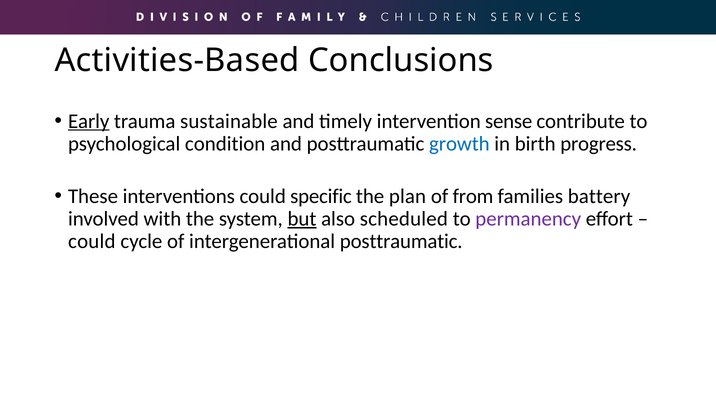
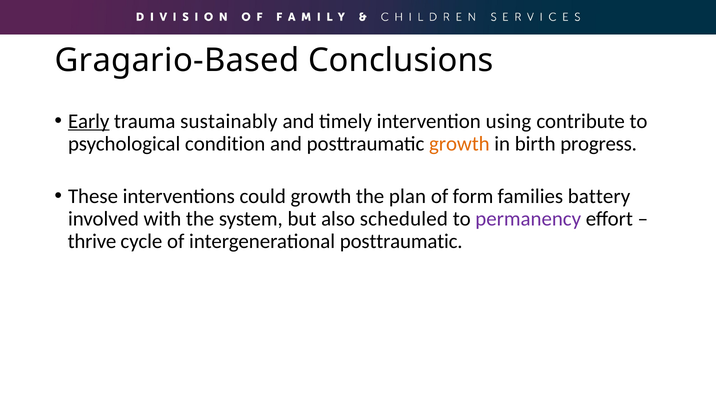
Activities-Based: Activities-Based -> Gragario-Based (177, 60)
sustainable: sustainable -> sustainably (229, 121)
sense: sense -> using (508, 121)
growth colour: blue -> orange (459, 144)
could specific: specific -> growth (321, 196)
from: from -> form (473, 196)
but underline: present -> none (302, 219)
could: could -> thrive (92, 241)
